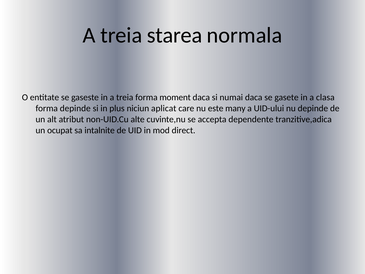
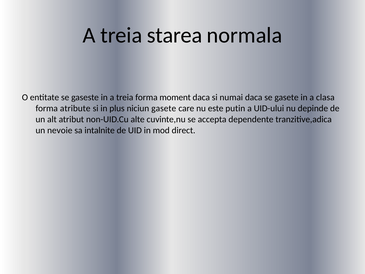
forma depinde: depinde -> atribute (75, 108)
niciun aplicat: aplicat -> gasete (164, 108)
many: many -> putin (235, 108)
ocupat: ocupat -> nevoie (60, 130)
